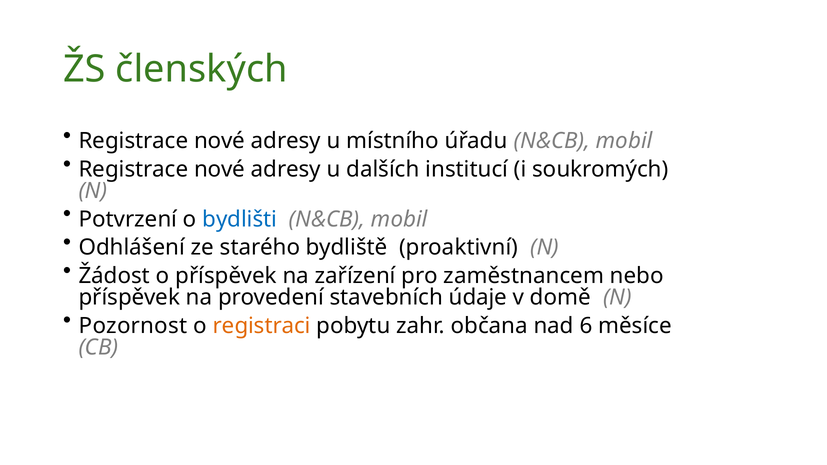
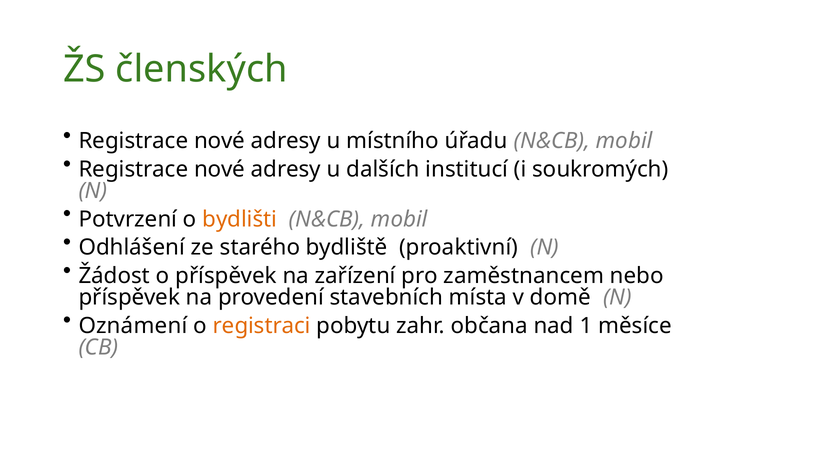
bydlišti colour: blue -> orange (240, 219)
údaje: údaje -> místa (478, 298)
Pozornost: Pozornost -> Oznámení (133, 326)
6: 6 -> 1 (586, 326)
